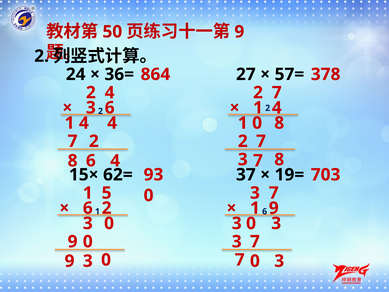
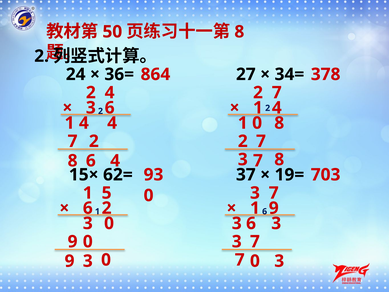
9: 9 -> 8 (239, 32)
57=: 57= -> 34= (289, 74)
0: 0 -> 6 (251, 223)
